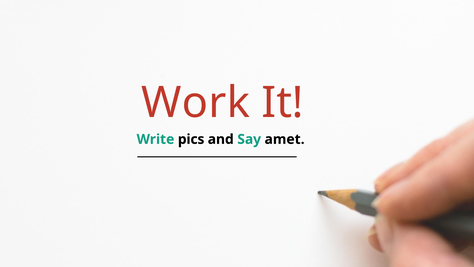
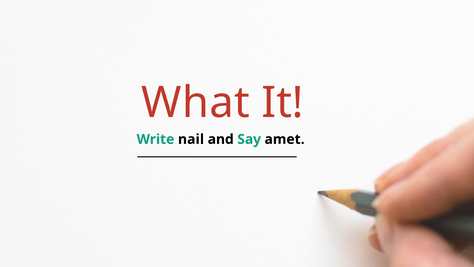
Work: Work -> What (196, 103)
pics: pics -> nail (191, 139)
